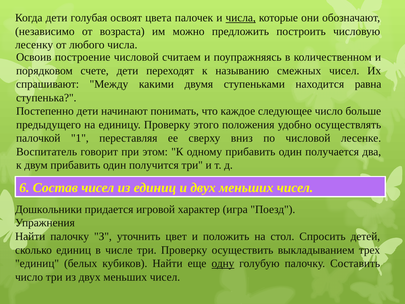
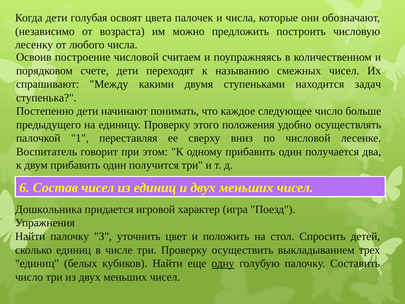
числа underline: present -> none (241, 18)
равна: равна -> задач (368, 84)
Дошкольники: Дошкольники -> Дошкольника (48, 209)
